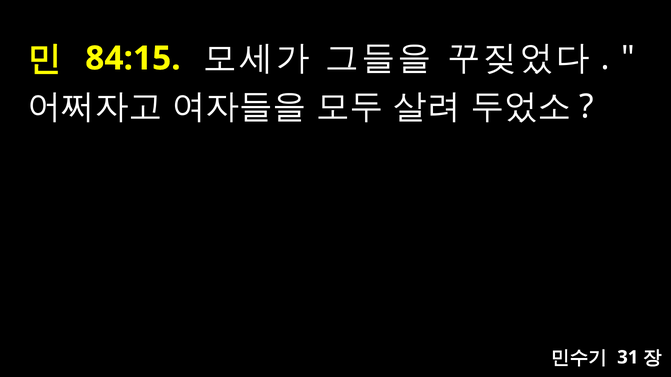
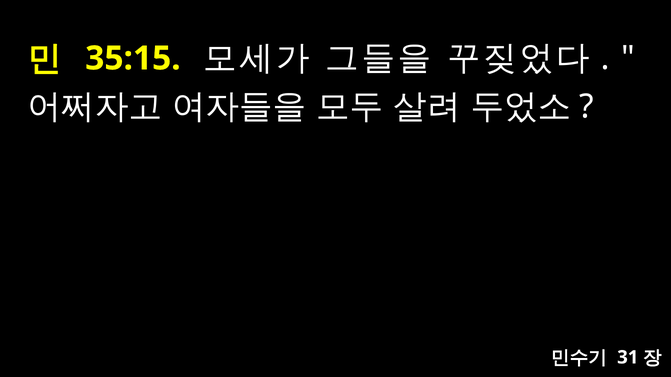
84:15: 84:15 -> 35:15 (133, 58)
